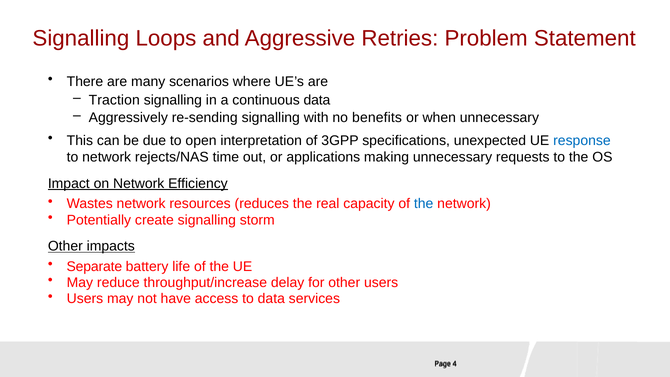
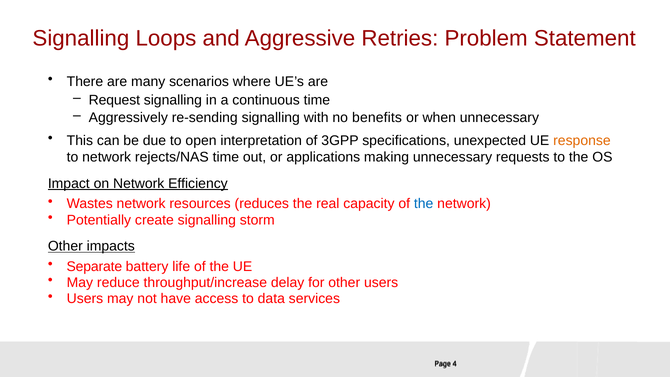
Traction: Traction -> Request (114, 100)
continuous data: data -> time (317, 100)
response colour: blue -> orange (582, 140)
